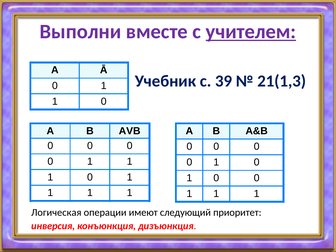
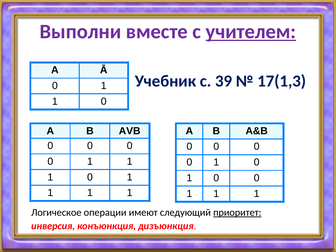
21(1,3: 21(1,3 -> 17(1,3 (282, 81)
Логическая: Логическая -> Логическое (56, 212)
приоритет underline: none -> present (237, 212)
